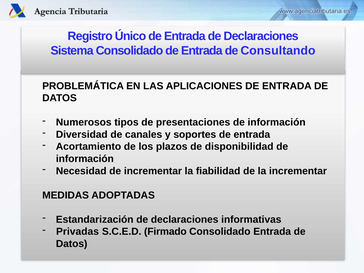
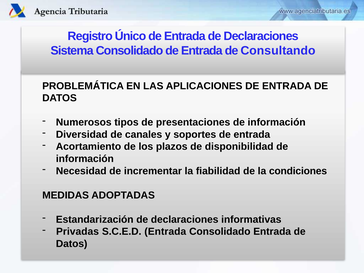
la incrementar: incrementar -> condiciones (298, 171)
S.C.E.D Firmado: Firmado -> Entrada (165, 232)
